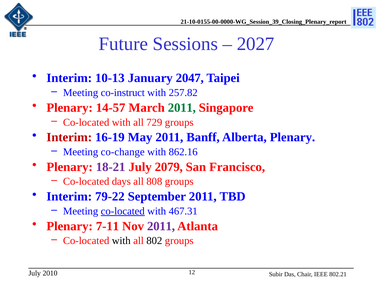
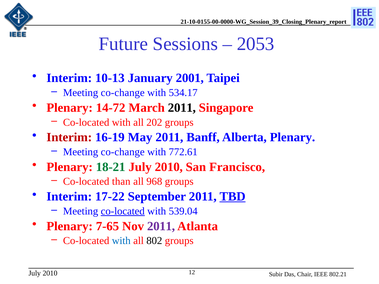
2027: 2027 -> 2053 (256, 44)
2047: 2047 -> 2001 (190, 78)
co-instruct: co-instruct -> co-change (123, 93)
257.82: 257.82 -> 534.17 (183, 93)
14-57: 14-57 -> 14-72 (111, 108)
2011 colour: green -> black (182, 108)
729: 729 -> 202 (154, 122)
862.16: 862.16 -> 772.61 (183, 152)
18-21 colour: purple -> green (111, 167)
2079: 2079 -> 2010 (169, 167)
days: days -> than (121, 182)
808: 808 -> 968 (154, 182)
79-22: 79-22 -> 17-22 (110, 197)
TBD underline: none -> present (233, 197)
467.31: 467.31 -> 539.04 (183, 211)
7-11: 7-11 -> 7-65 (107, 226)
with colour: black -> blue (121, 241)
